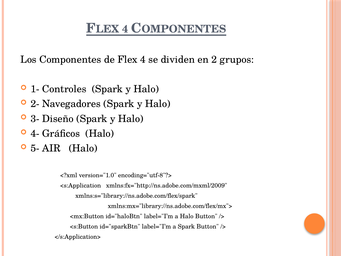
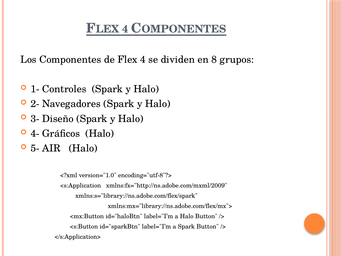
2: 2 -> 8 (214, 59)
